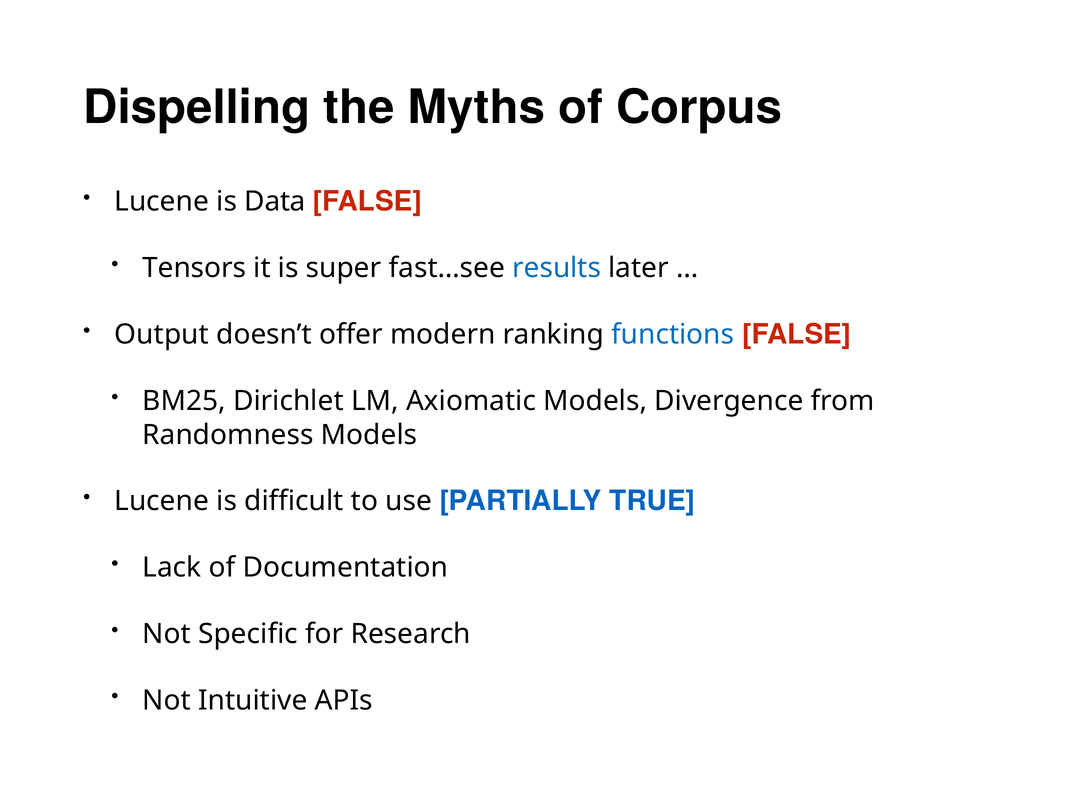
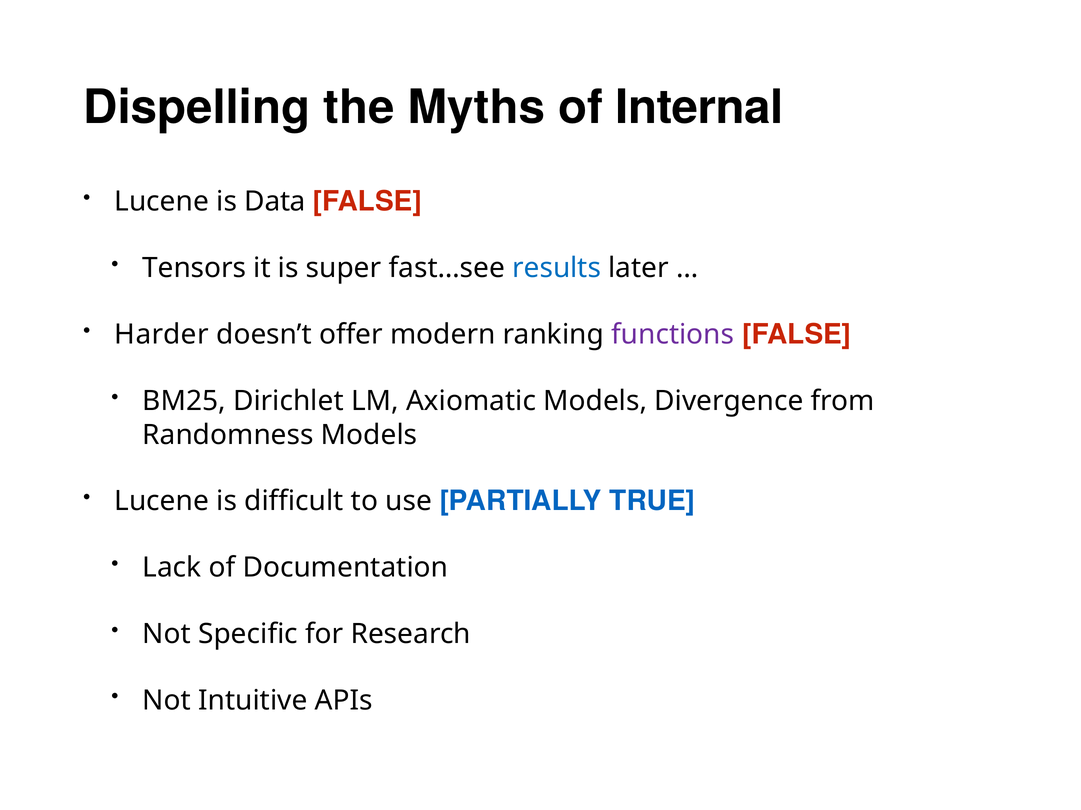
Corpus: Corpus -> Internal (699, 107)
Output: Output -> Harder (162, 335)
functions colour: blue -> purple (673, 335)
